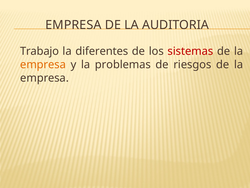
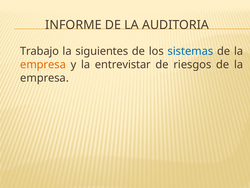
EMPRESA: EMPRESA -> INFORME (73, 25)
diferentes: diferentes -> siguientes (102, 51)
sistemas colour: red -> blue (190, 51)
problemas: problemas -> entrevistar (123, 65)
